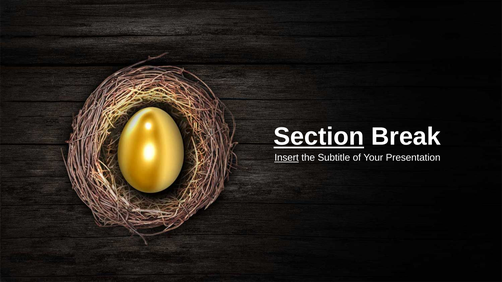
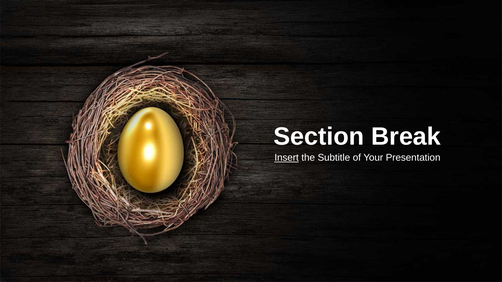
Section underline: present -> none (319, 137)
